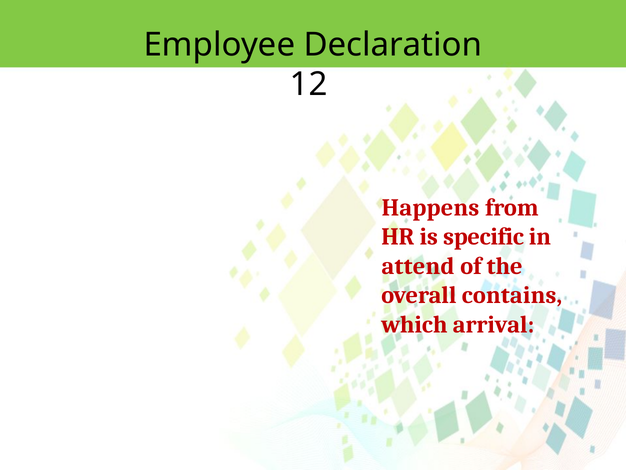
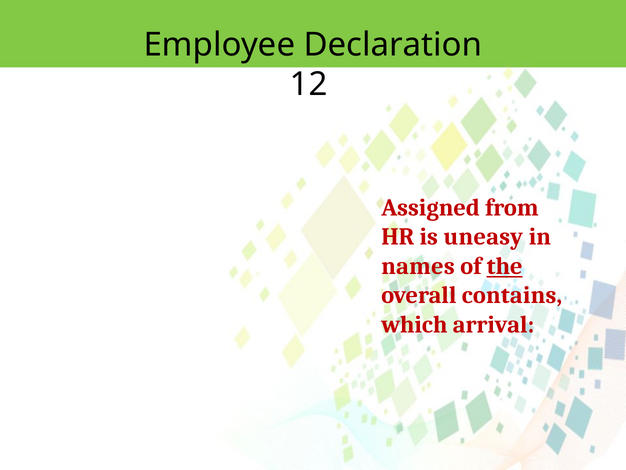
Happens: Happens -> Assigned (431, 207)
specific: specific -> uneasy (483, 237)
attend: attend -> names (418, 266)
the underline: none -> present (505, 266)
